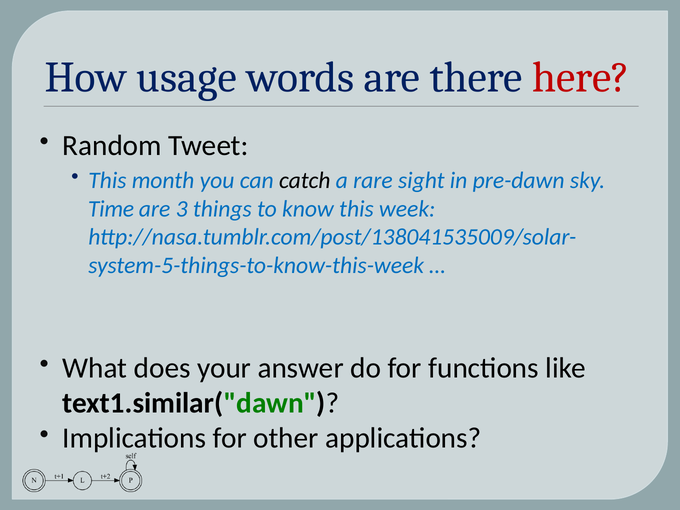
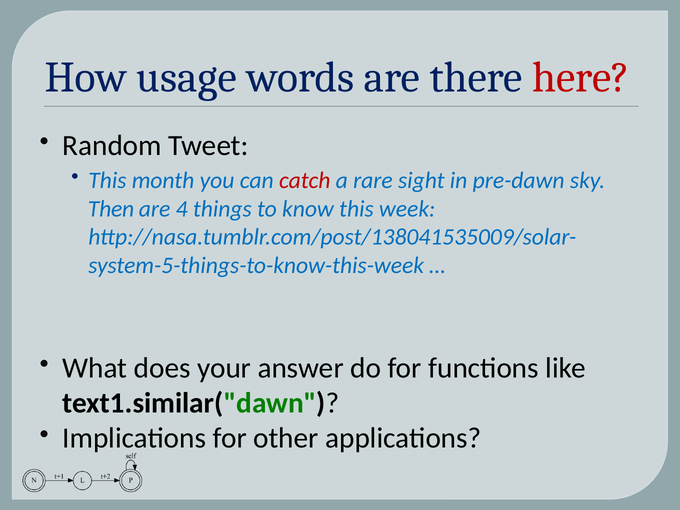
catch colour: black -> red (305, 181)
Time: Time -> Then (111, 209)
3: 3 -> 4 (182, 209)
